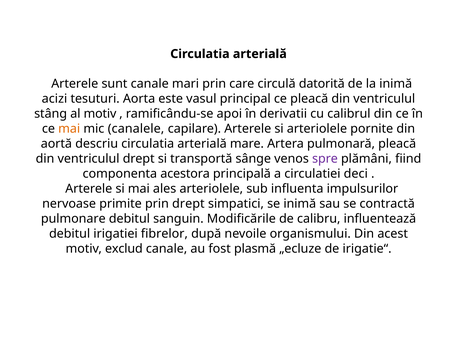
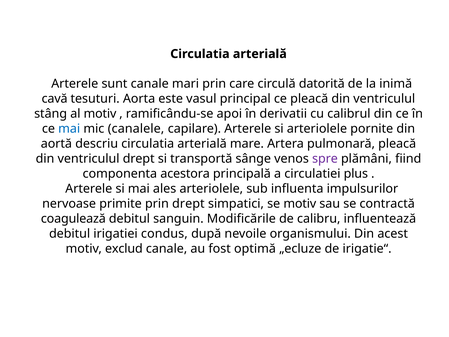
acizi: acizi -> cavă (55, 99)
mai colour: orange -> blue (69, 129)
deci: deci -> plus (356, 174)
se inimă: inimă -> motiv (300, 204)
pulmonare: pulmonare -> coagulează (73, 219)
fibrelor: fibrelor -> condus (164, 234)
plasmă: plasmă -> optimă (255, 249)
